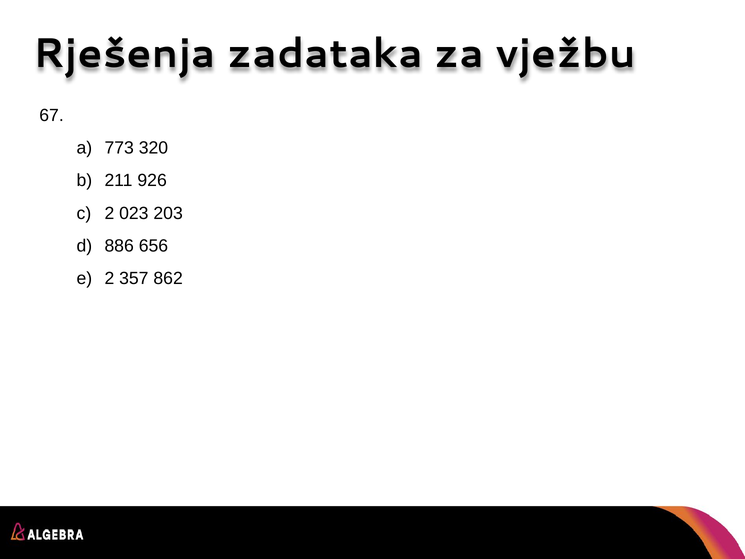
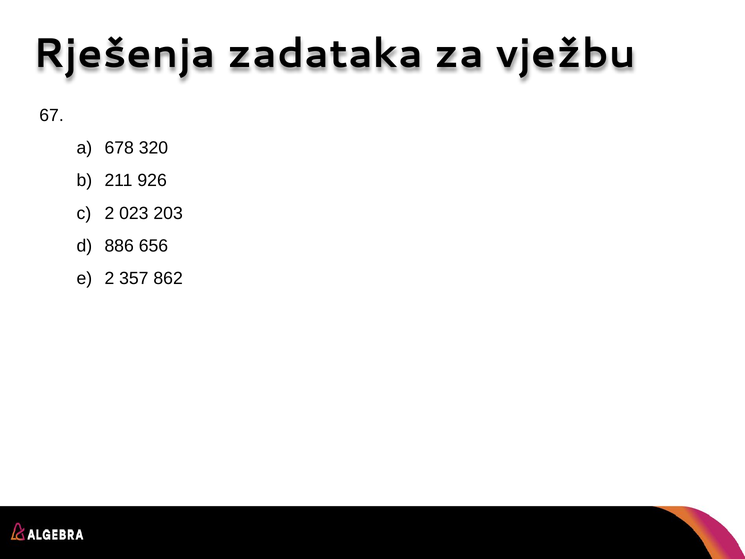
773: 773 -> 678 (119, 148)
